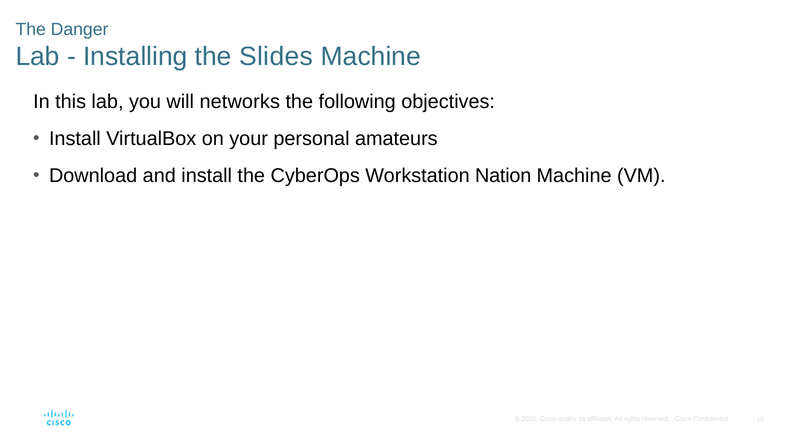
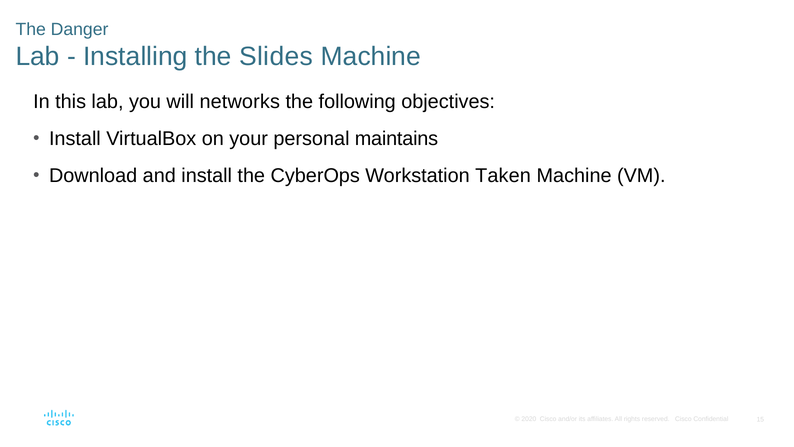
amateurs: amateurs -> maintains (396, 139)
Nation: Nation -> Taken (503, 176)
